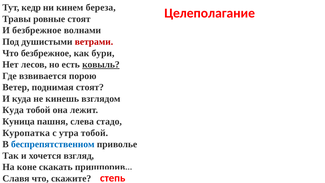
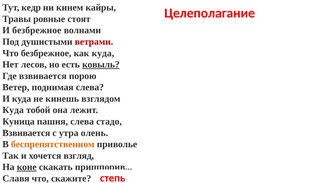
береза: береза -> кайры (101, 8)
как бури: бури -> куда (103, 53)
поднимая стоят: стоят -> слева (90, 87)
Куропатка: Куропатка -> Взвивается (26, 133)
утра тобой: тобой -> олень (94, 133)
беспрепятственном colour: blue -> orange (53, 144)
коне underline: none -> present (27, 167)
